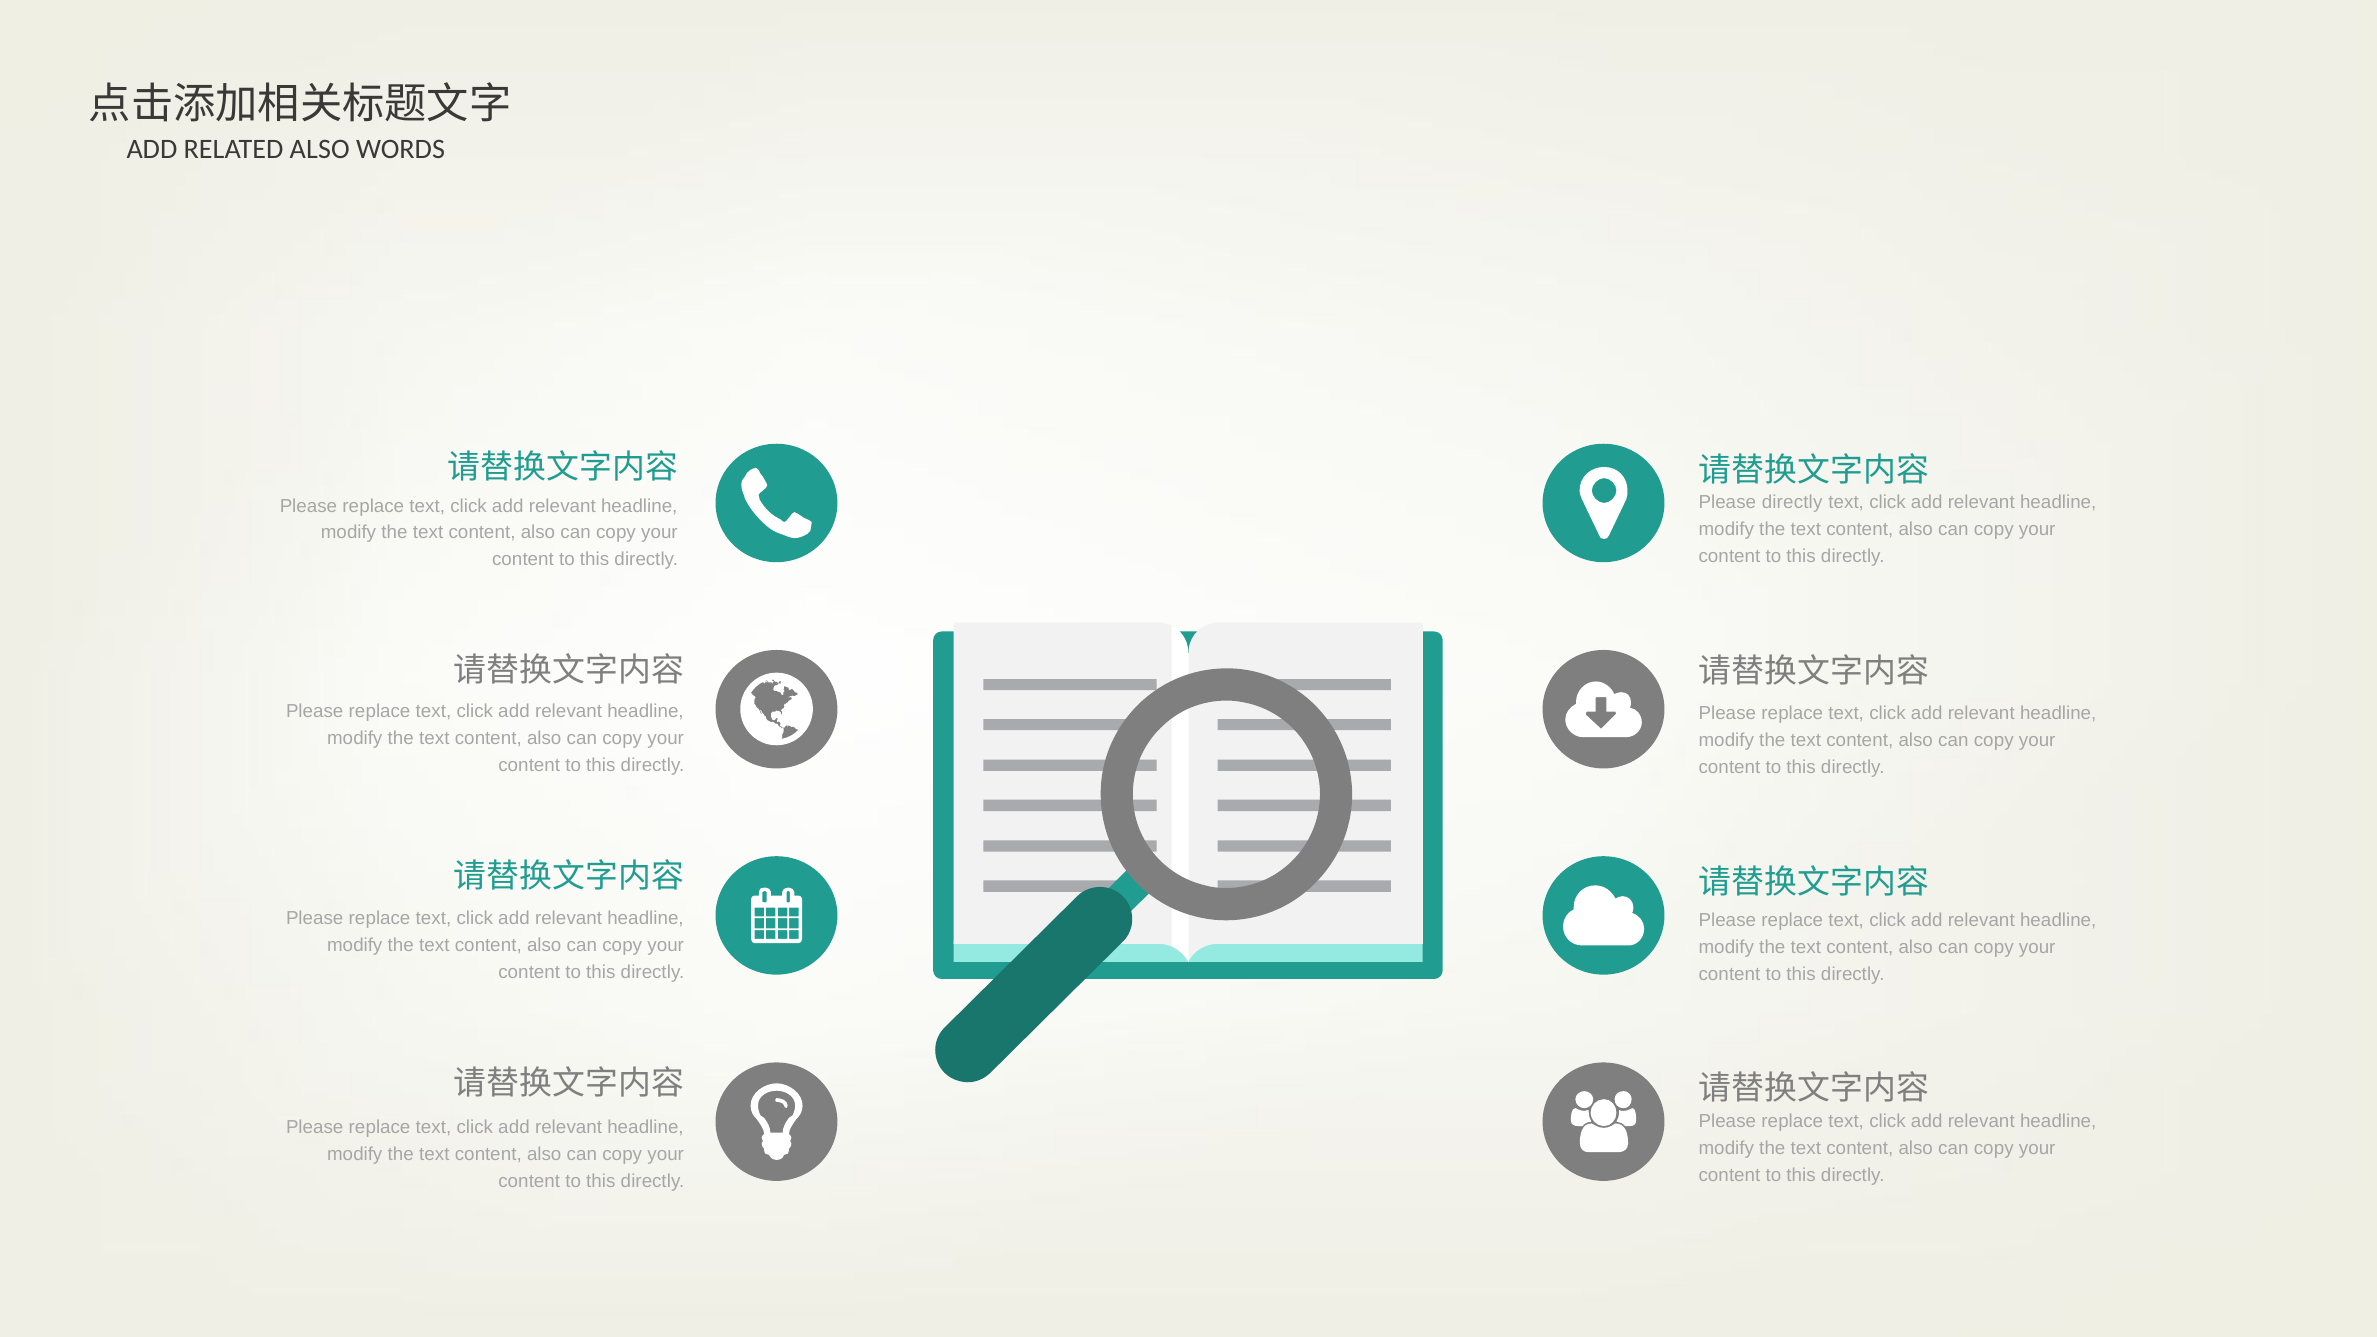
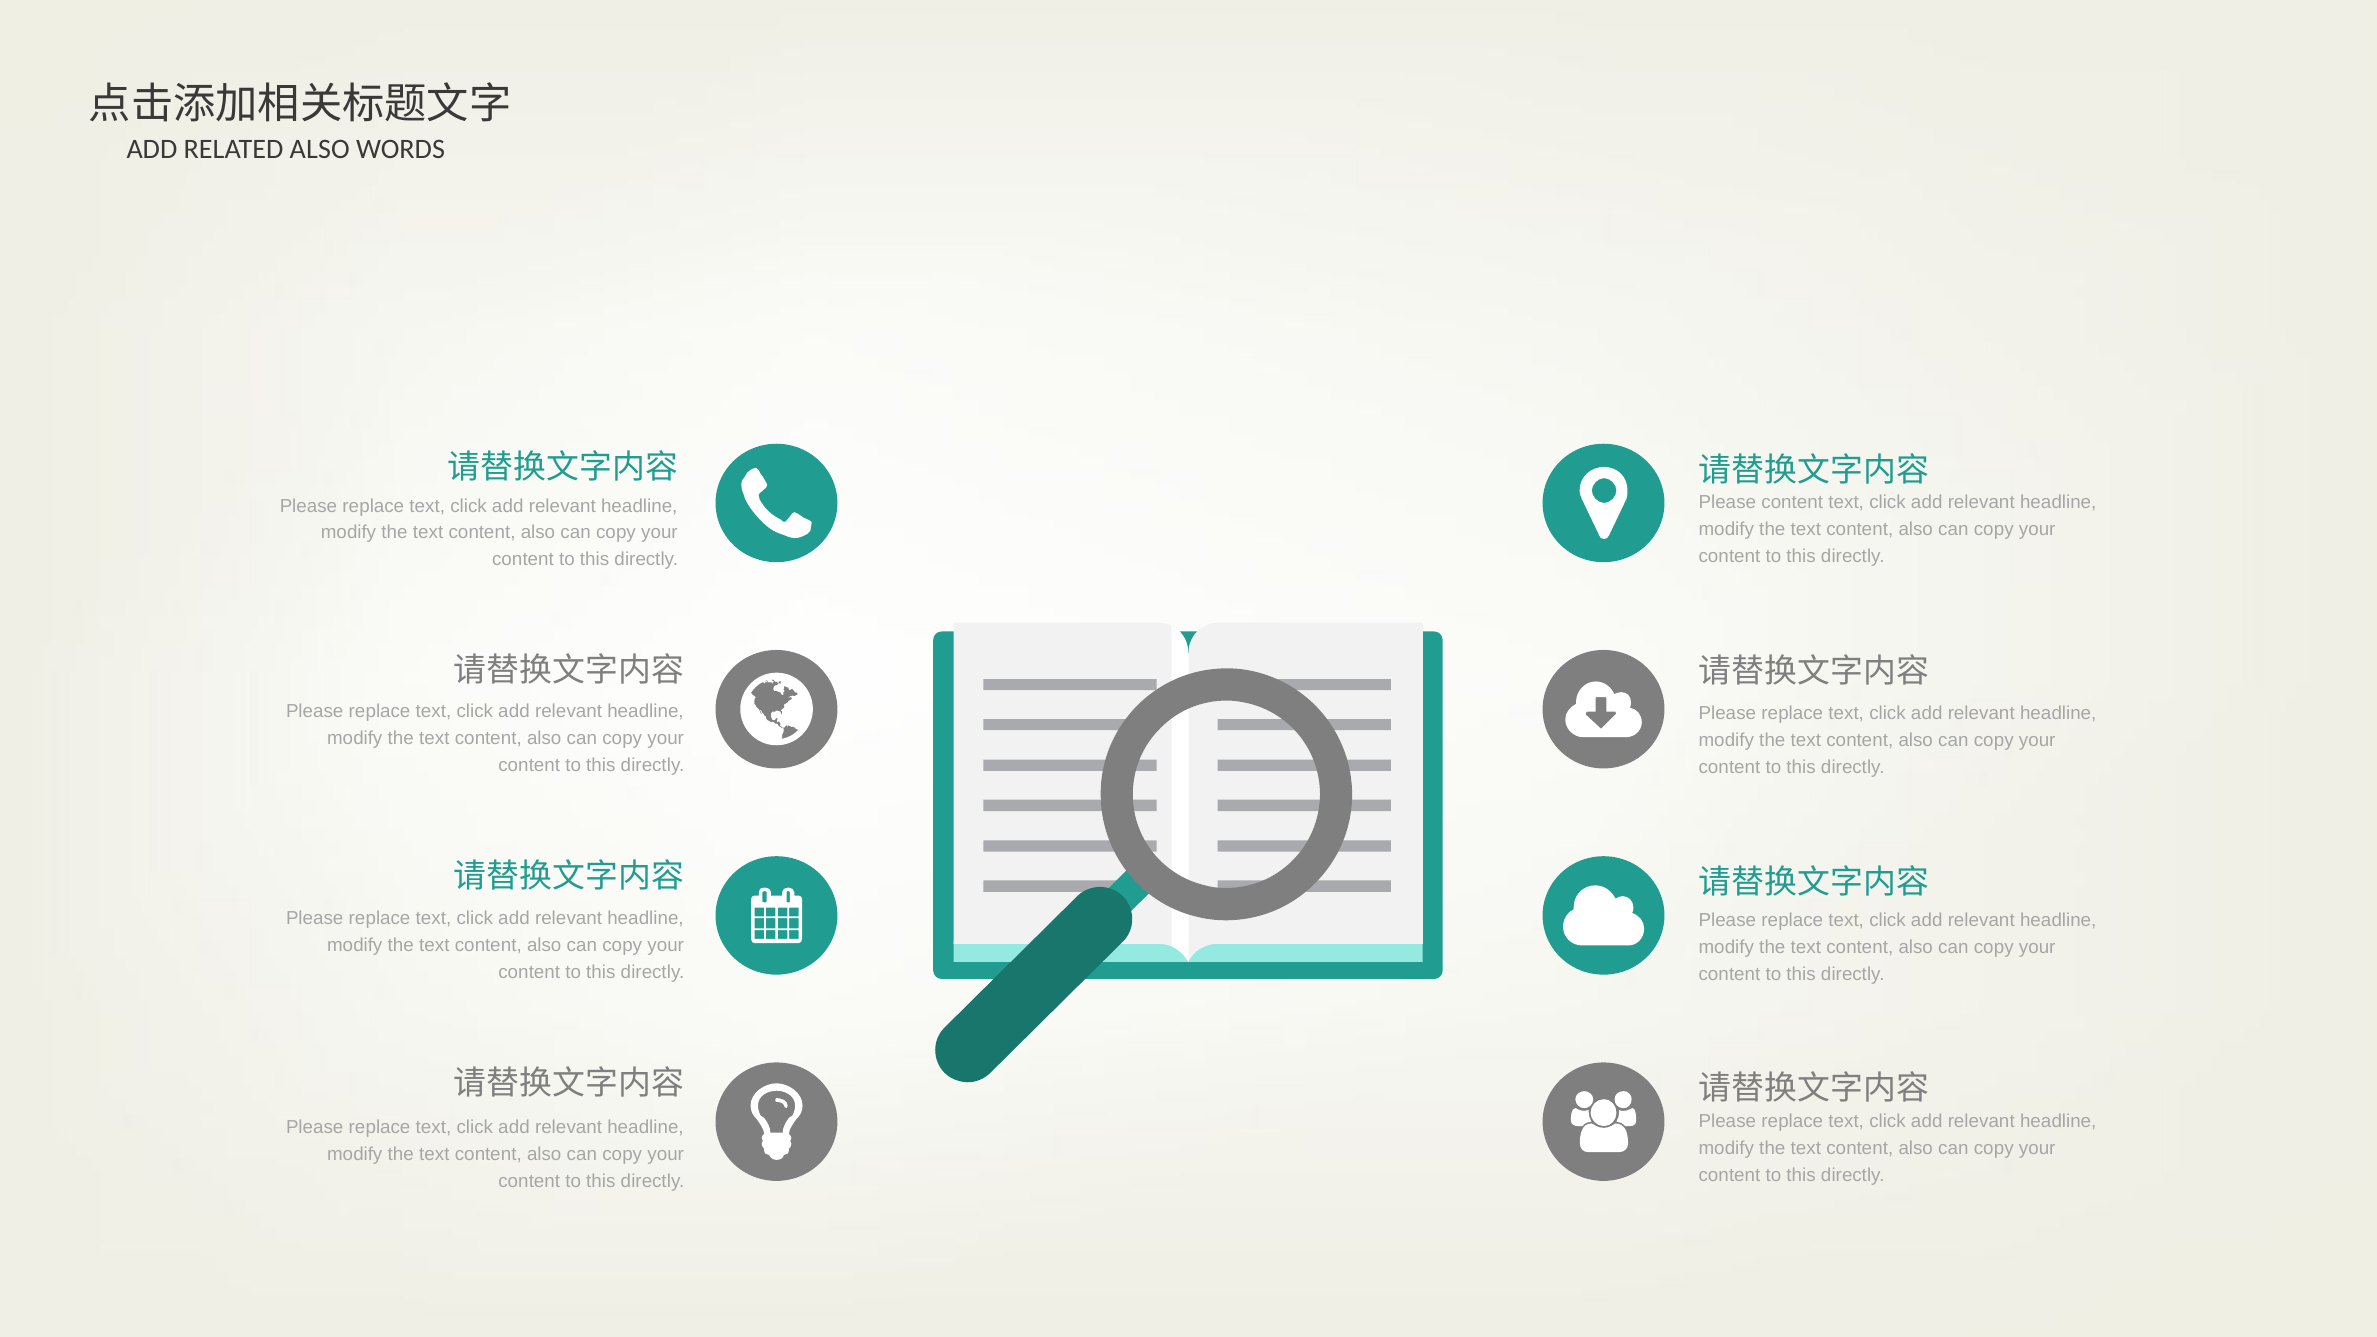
Please directly: directly -> content (1792, 503)
